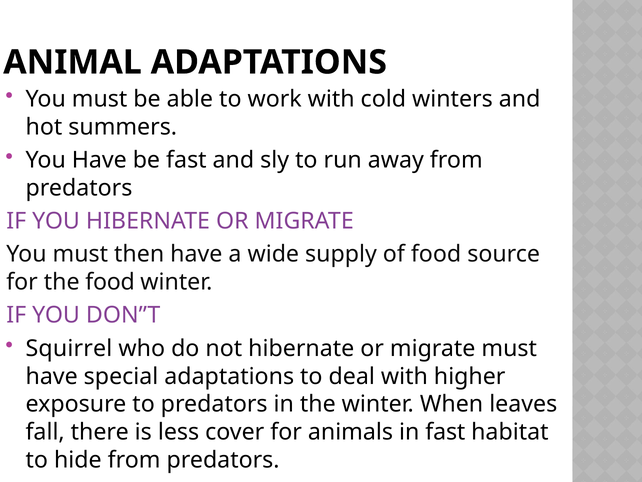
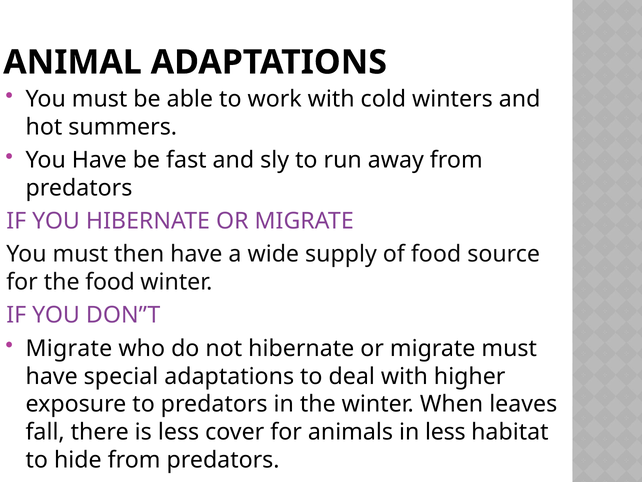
Squirrel: Squirrel -> Migrate (69, 348)
in fast: fast -> less (445, 432)
